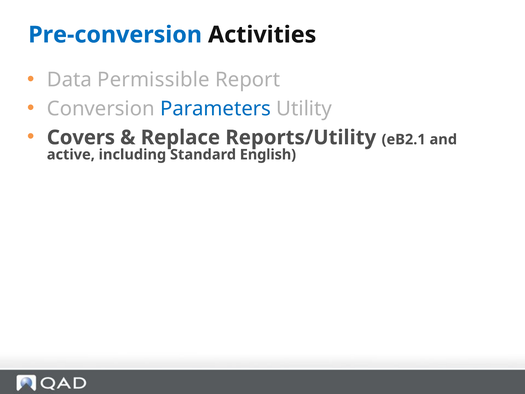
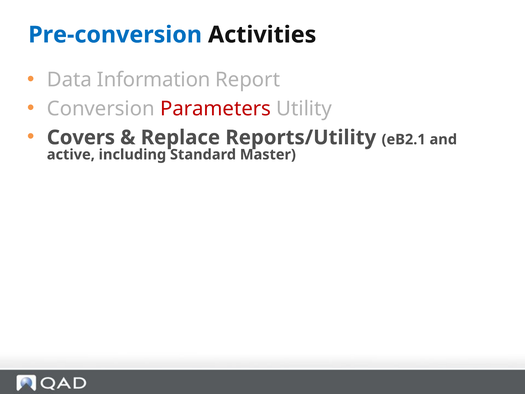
Permissible: Permissible -> Information (154, 80)
Parameters colour: blue -> red (216, 109)
English: English -> Master (268, 155)
